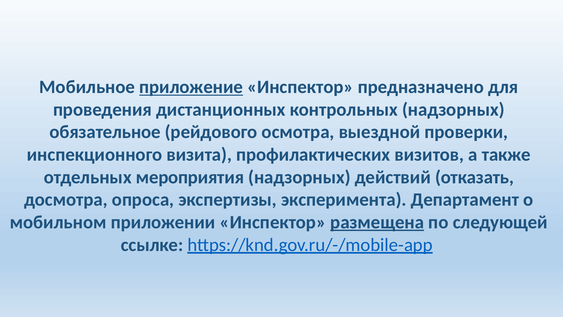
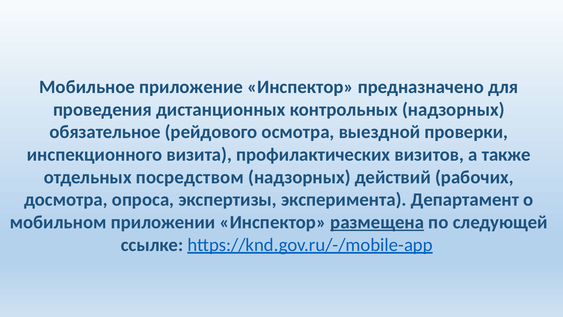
приложение underline: present -> none (191, 87)
мероприятия: мероприятия -> посредством (190, 177)
отказать: отказать -> рабочих (474, 177)
